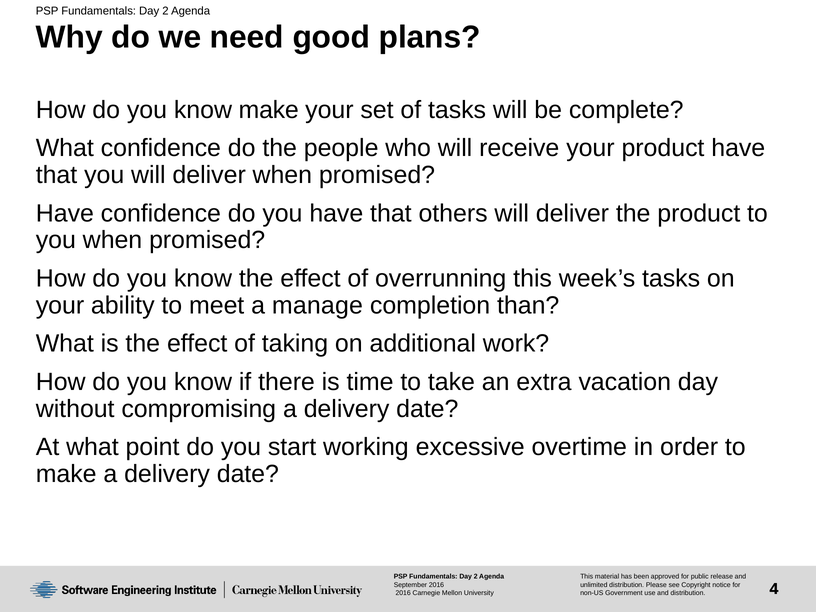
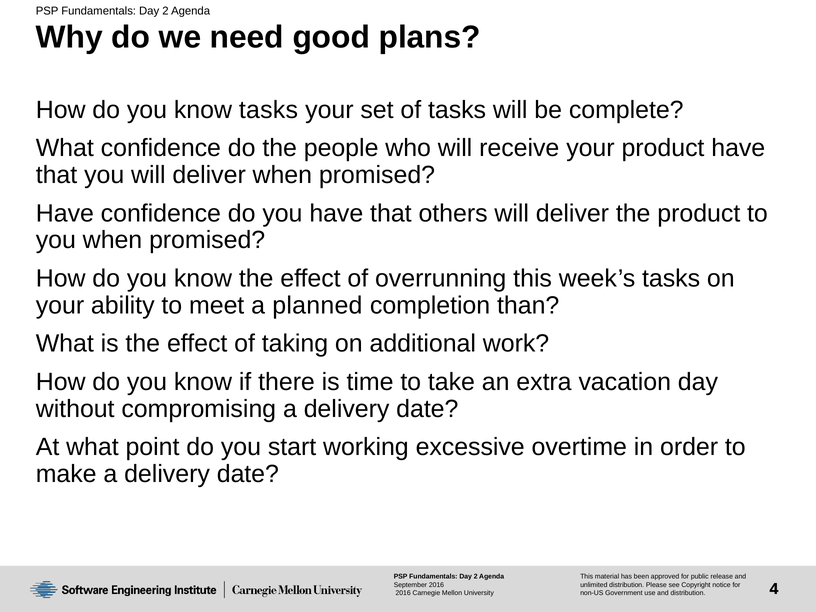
know make: make -> tasks (268, 110)
manage: manage -> planned (317, 305)
